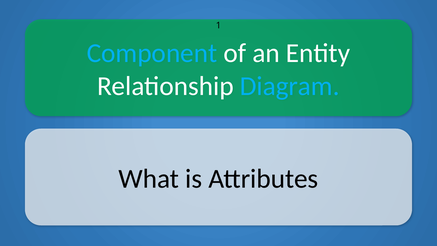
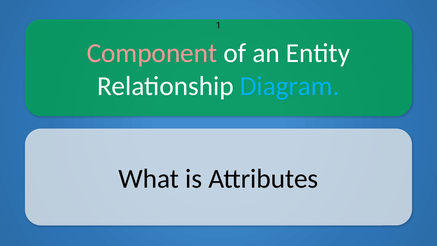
Component colour: light blue -> pink (152, 53)
